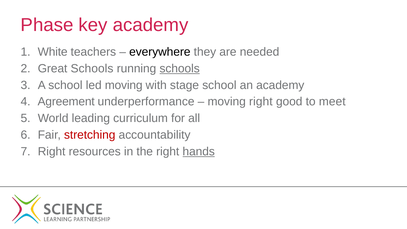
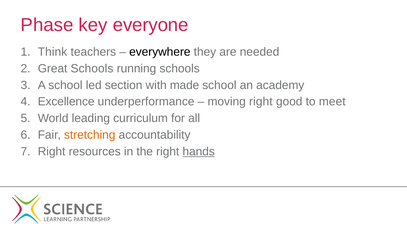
key academy: academy -> everyone (151, 25)
White: White -> Think (53, 52)
schools underline: present -> none (180, 68)
led moving: moving -> section (124, 85)
stage: stage -> made (185, 85)
Agreement: Agreement -> Excellence (66, 102)
stretching colour: red -> orange (90, 135)
